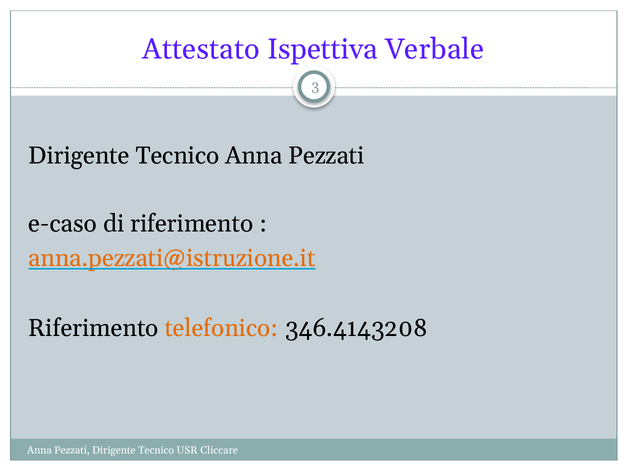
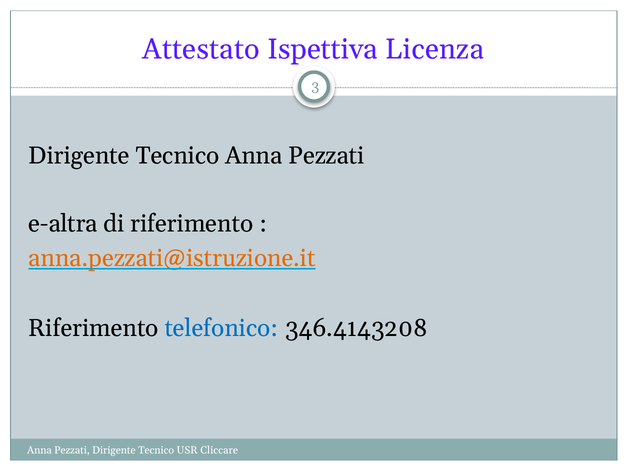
Verbale: Verbale -> Licenza (435, 49)
e-caso: e-caso -> e-altra (63, 224)
telefonico colour: orange -> blue (221, 328)
